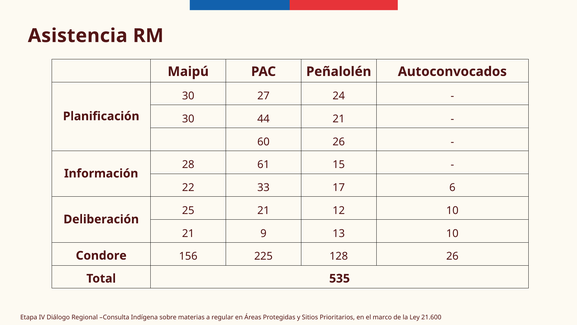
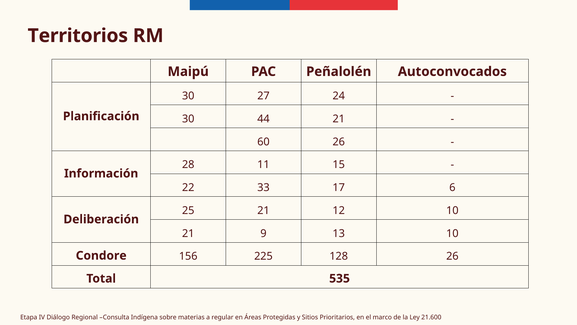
Asistencia: Asistencia -> Territorios (78, 36)
61: 61 -> 11 (263, 165)
